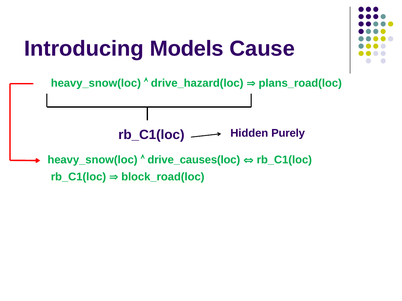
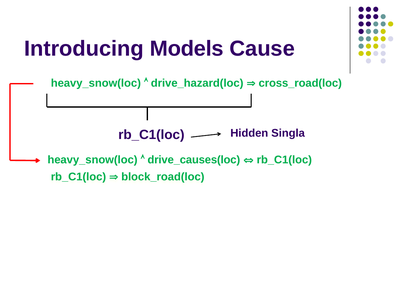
plans_road(loc: plans_road(loc -> cross_road(loc (300, 83)
Purely: Purely -> Singla (288, 133)
